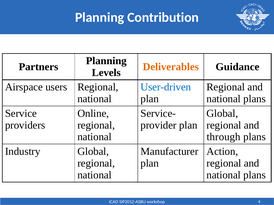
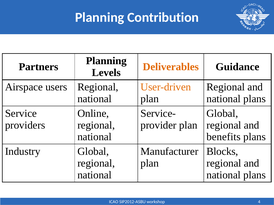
User-driven colour: blue -> orange (166, 87)
through: through -> benefits (224, 137)
Action: Action -> Blocks (222, 152)
